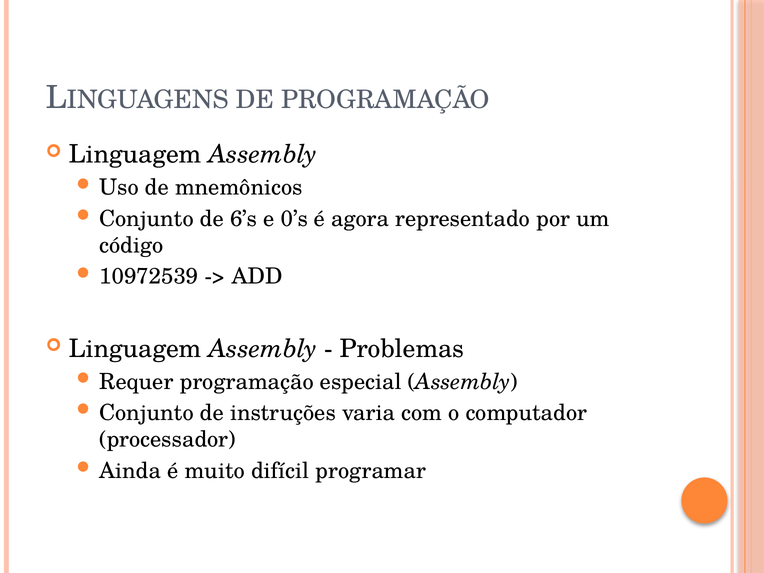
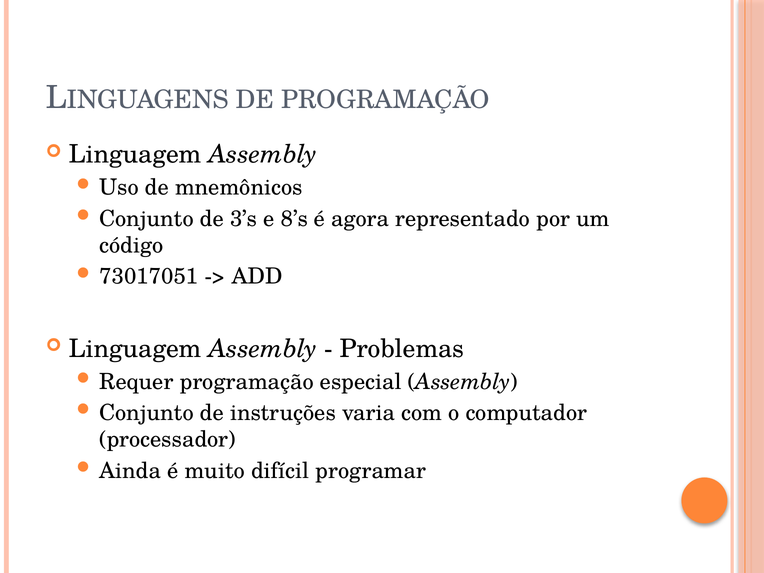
6’s: 6’s -> 3’s (244, 219)
0’s: 0’s -> 8’s (294, 219)
10972539: 10972539 -> 73017051 (149, 277)
